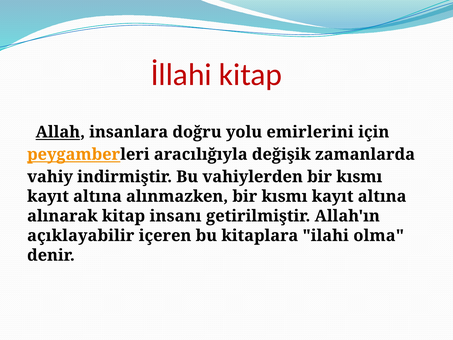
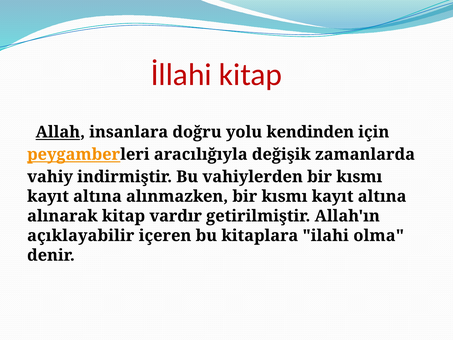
emirlerini: emirlerini -> kendinden (310, 132)
insanı: insanı -> vardır (176, 216)
